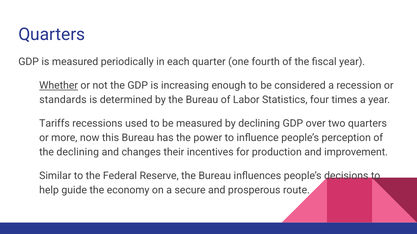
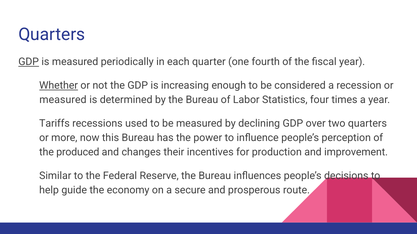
GDP underline: none -> present (29, 62)
standards: standards -> measured (63, 100)
the declining: declining -> produced (78, 152)
